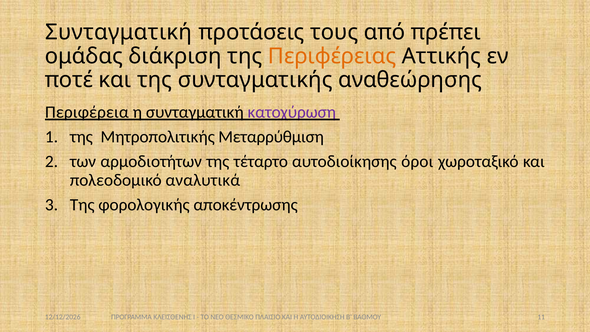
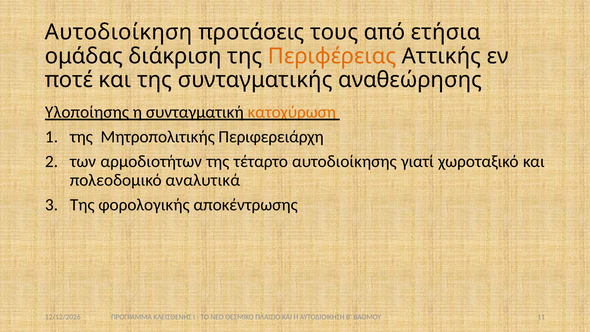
Συνταγματική: Συνταγματική -> Αυτοδιοίκηση (119, 32)
πρέπει: πρέπει -> ετήσια (446, 32)
Περιφέρεια: Περιφέρεια -> Υλοποίησης (87, 112)
κατοχύρωση colour: purple -> orange (292, 112)
Μεταρρύθμιση: Μεταρρύθμιση -> Περιφερειάρχη (271, 137)
όροι: όροι -> γιατί (417, 161)
